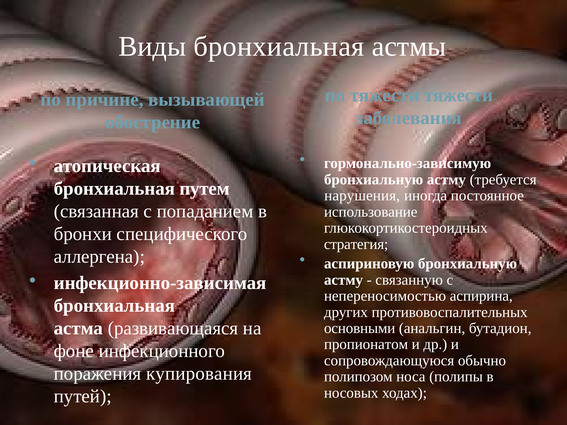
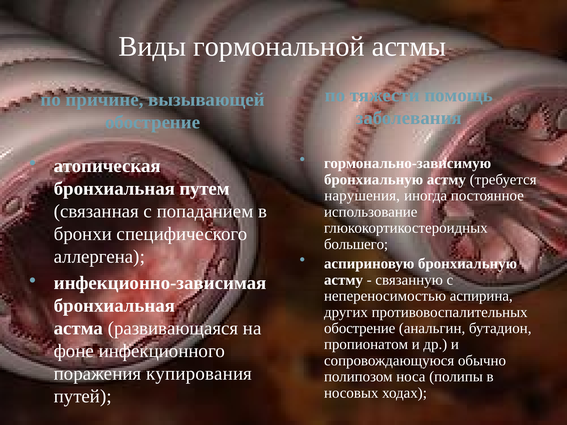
Виды бронхиальная: бронхиальная -> гормональной (279, 47)
тяжести тяжести: тяжести -> помощь (459, 95)
стратегия: стратегия -> большего (356, 244)
основными: основными -> обострение (360, 328)
